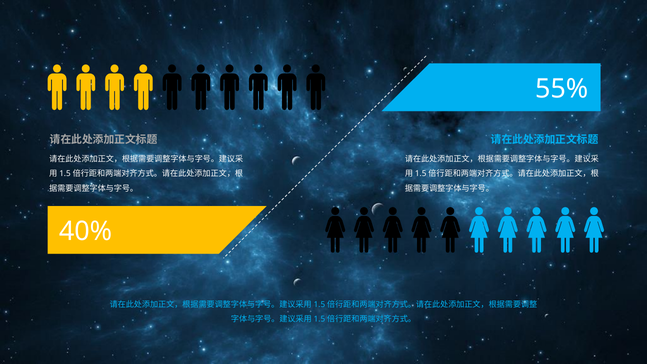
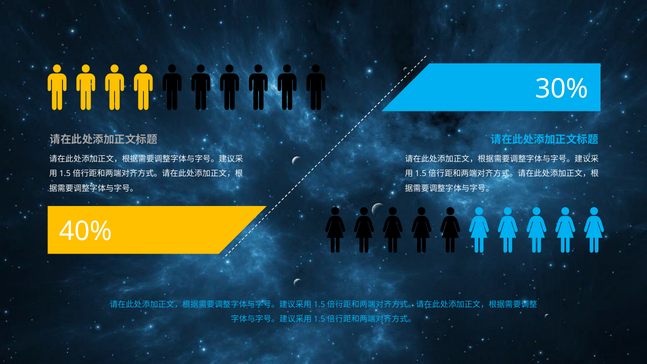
55%: 55% -> 30% (562, 89)
